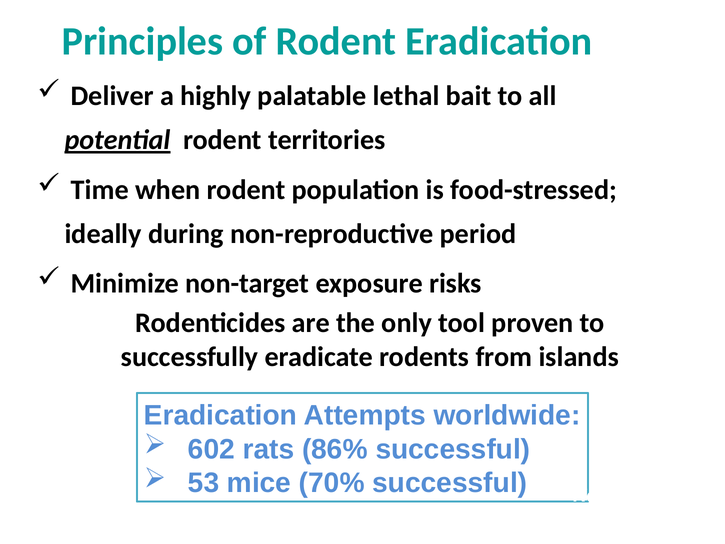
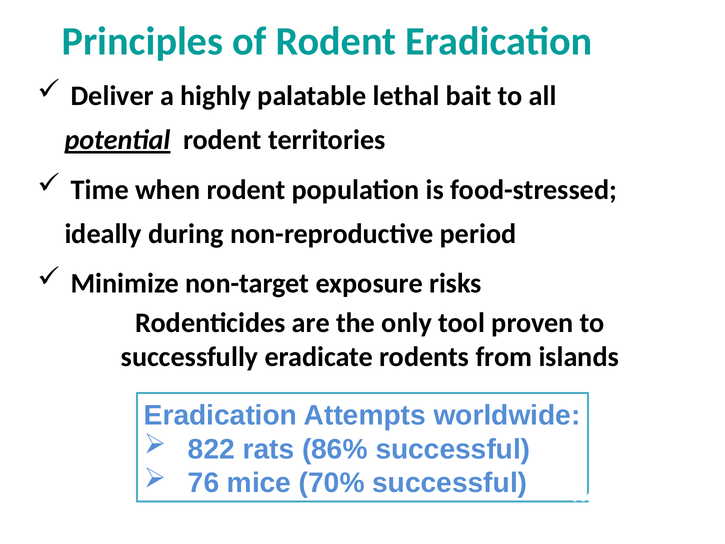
602: 602 -> 822 (211, 449)
53: 53 -> 76 (204, 483)
